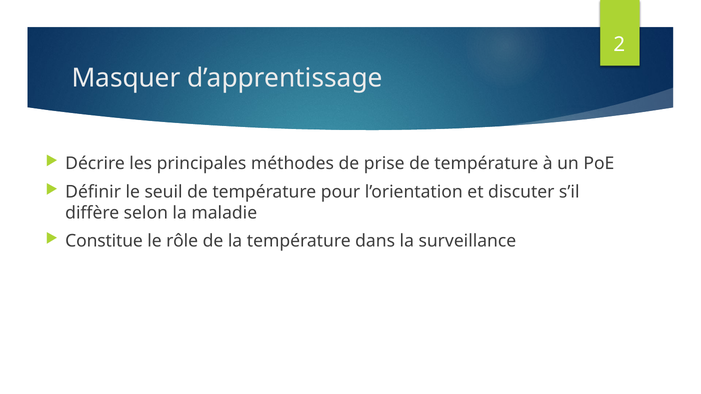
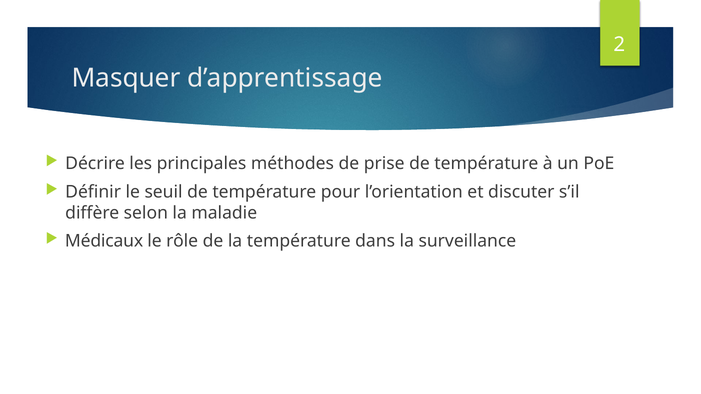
Constitue: Constitue -> Médicaux (104, 241)
